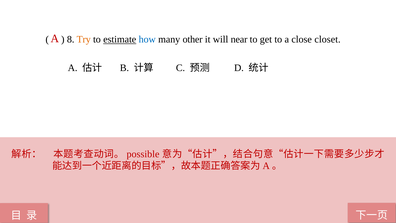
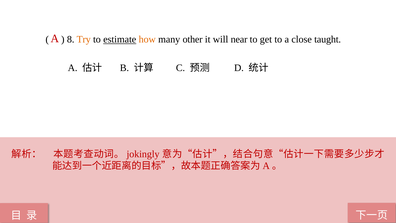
how colour: blue -> orange (147, 39)
closet: closet -> taught (328, 39)
possible: possible -> jokingly (143, 154)
